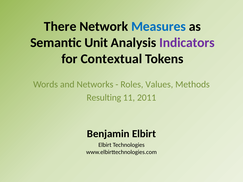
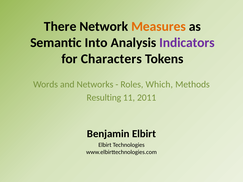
Measures colour: blue -> orange (159, 27)
Unit: Unit -> Into (96, 43)
Contextual: Contextual -> Characters (111, 59)
Values: Values -> Which (159, 84)
